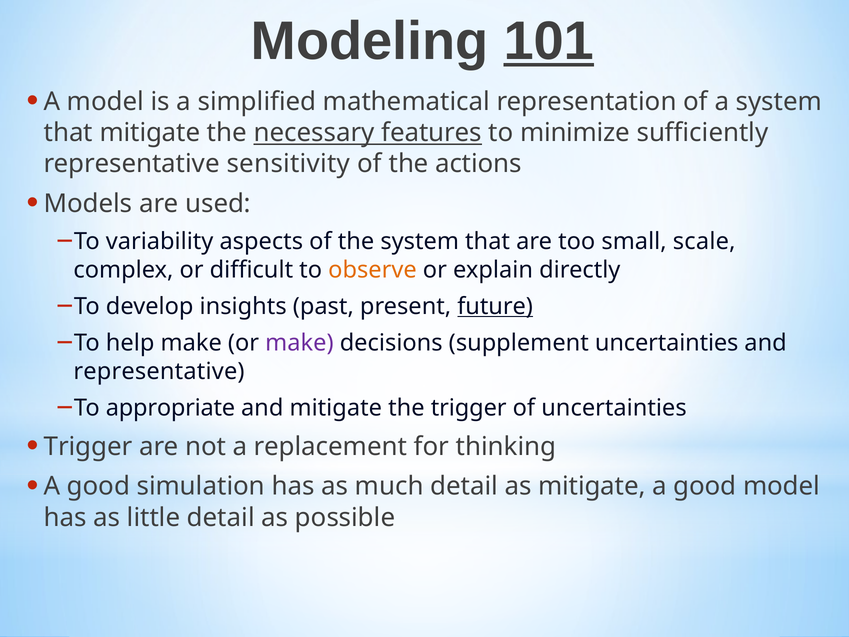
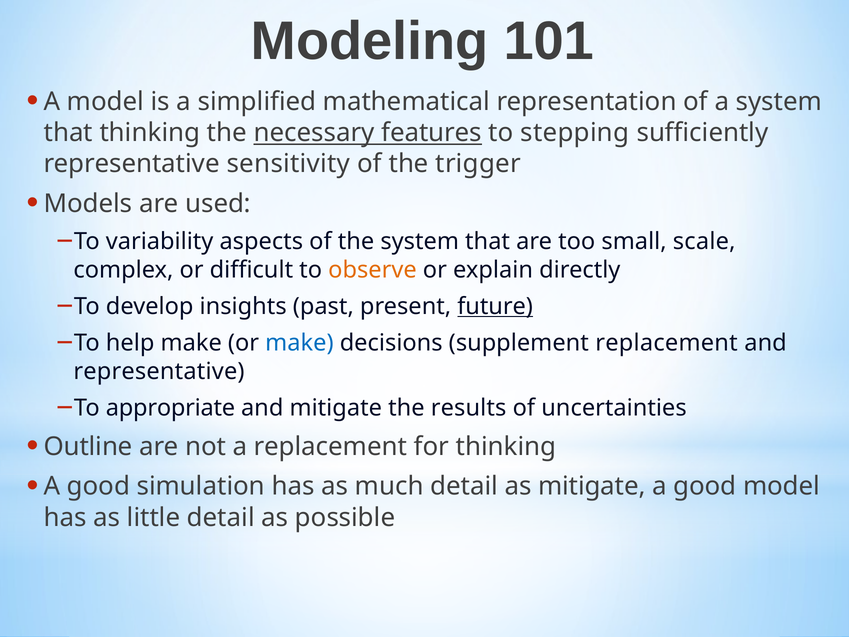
101 underline: present -> none (549, 41)
that mitigate: mitigate -> thinking (150, 133)
minimize: minimize -> stepping (575, 133)
actions: actions -> trigger (478, 164)
make colour: purple -> blue (299, 343)
supplement uncertainties: uncertainties -> replacement (667, 343)
the trigger: trigger -> results (469, 408)
Trigger: Trigger -> Outline (88, 446)
